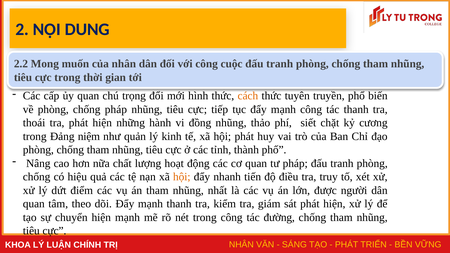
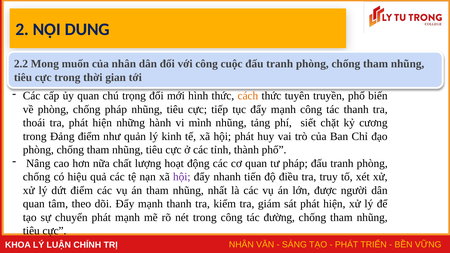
đồng: đồng -> mình (200, 123)
thảo: thảo -> tảng (261, 123)
Đảng niệm: niệm -> điểm (89, 136)
hội colour: orange -> purple (182, 177)
chuyển hiện: hiện -> phát (101, 217)
